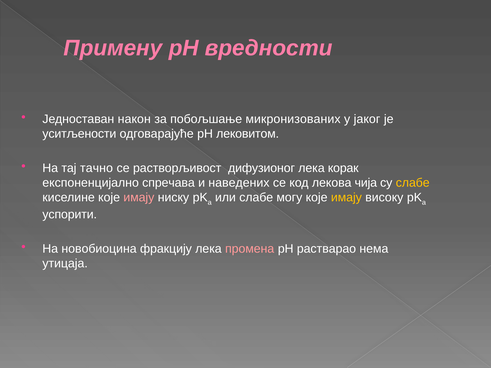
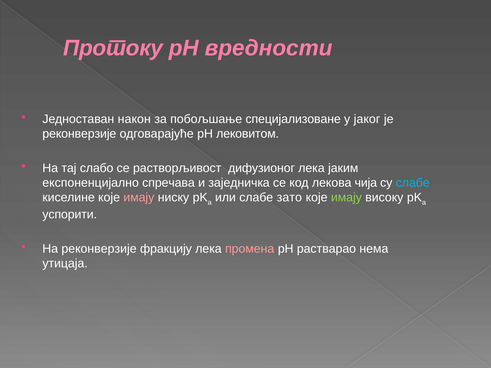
Примену: Примену -> Протоку (113, 48)
микронизованих: микронизованих -> специјализоване (293, 119)
уситљености: уситљености -> реконверзије (79, 134)
тачно: тачно -> слабо (97, 168)
корак: корак -> јаким (343, 168)
наведених: наведених -> заједничка (239, 183)
слабе colour: yellow -> light blue (413, 183)
могу: могу -> зато (289, 198)
имају colour: yellow -> light green (346, 198)
На новобиоцина: новобиоцина -> реконверзије (99, 249)
